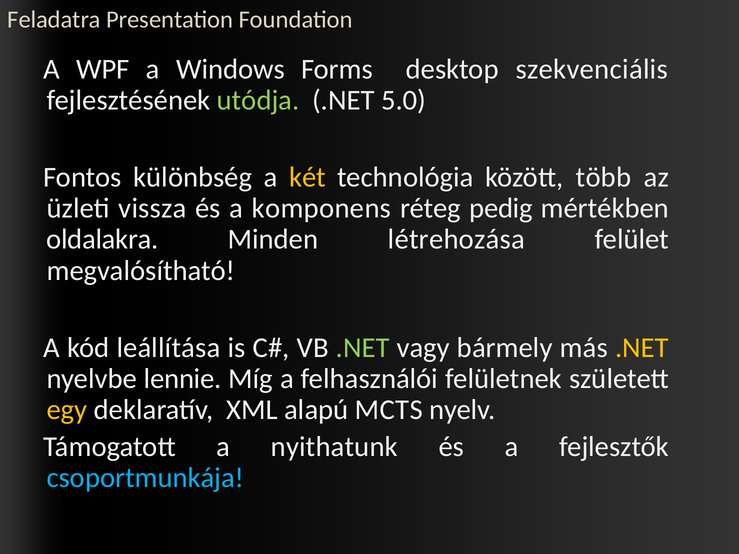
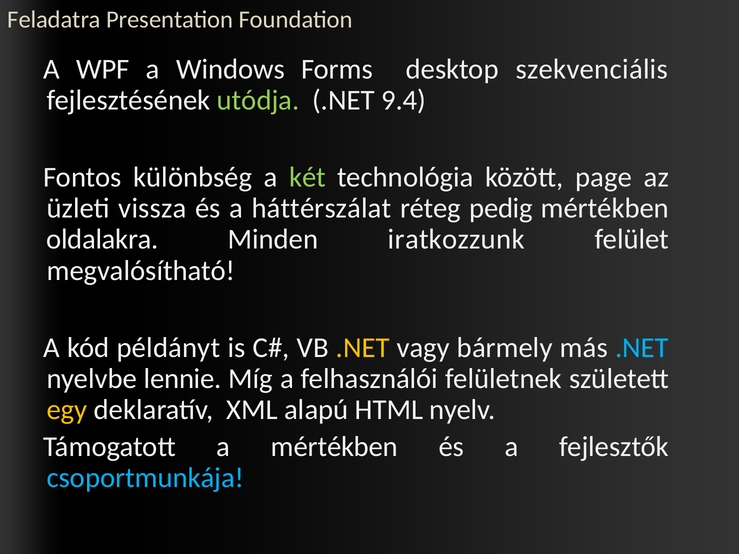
5.0: 5.0 -> 9.4 (404, 100)
két colour: yellow -> light green (308, 178)
több: több -> page (604, 178)
komponens: komponens -> háttérszálat (322, 209)
létrehozása: létrehozása -> iratkozzunk (456, 240)
leállítása: leállítása -> példányt (168, 348)
.NET colour: light green -> yellow (363, 348)
.NET colour: yellow -> light blue (642, 348)
MCTS: MCTS -> HTML (389, 410)
a nyithatunk: nyithatunk -> mértékben (335, 447)
